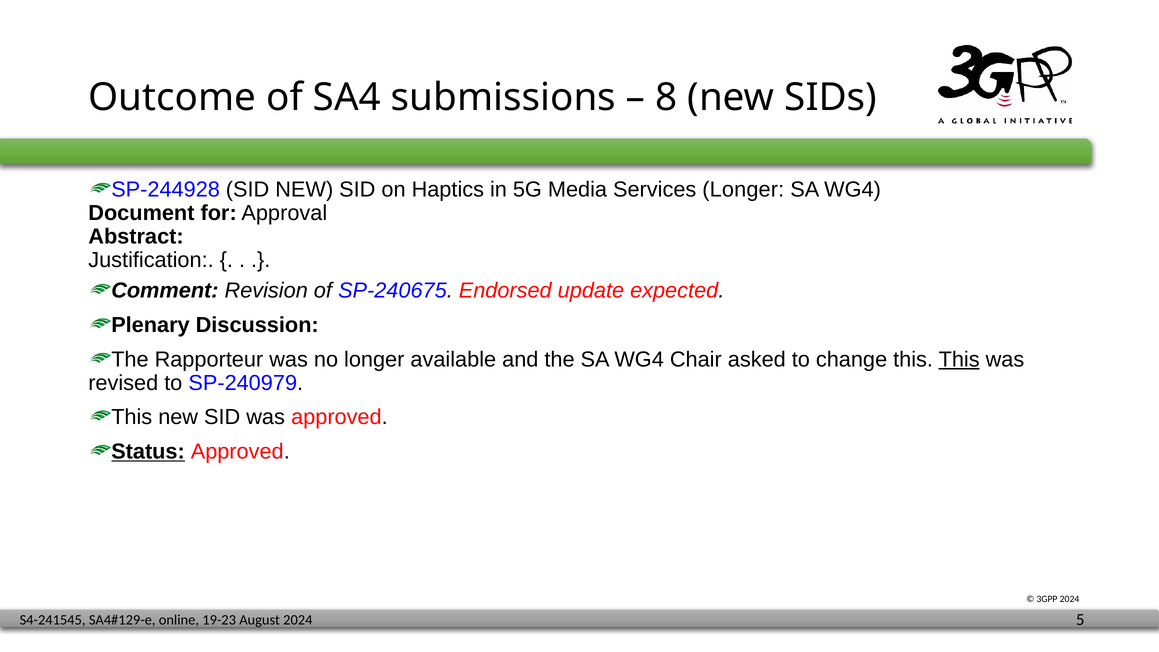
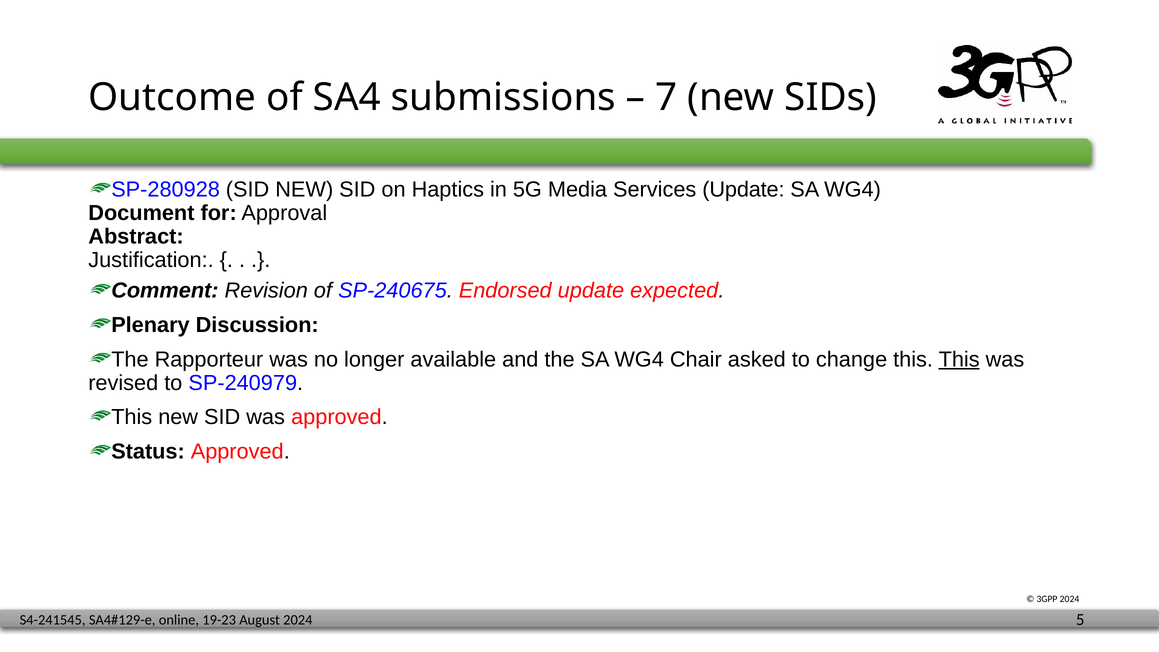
8: 8 -> 7 (666, 97)
SP-244928: SP-244928 -> SP-280928 (166, 190)
Services Longer: Longer -> Update (743, 190)
Status underline: present -> none (148, 452)
